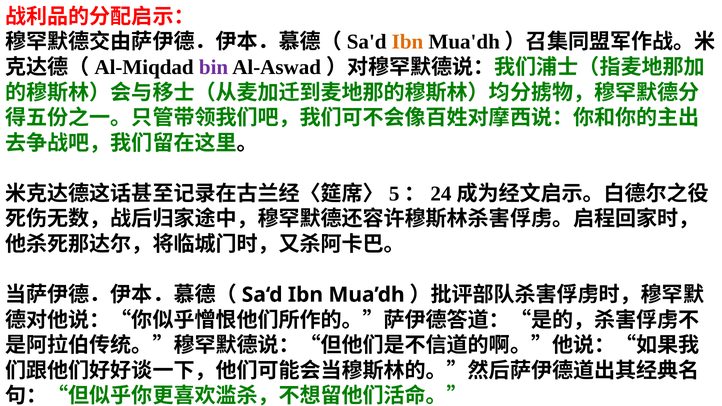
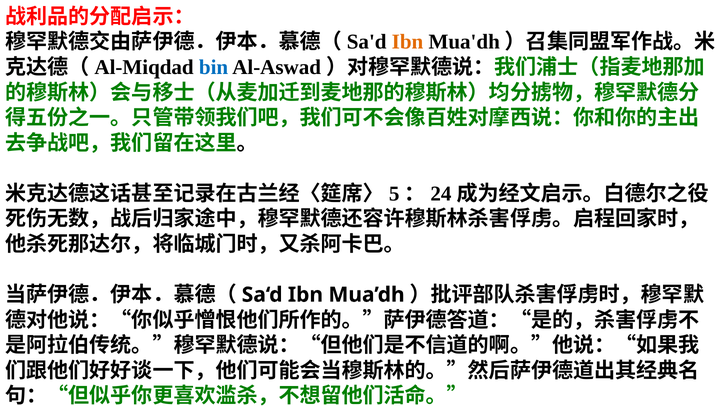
bin colour: purple -> blue (214, 67)
